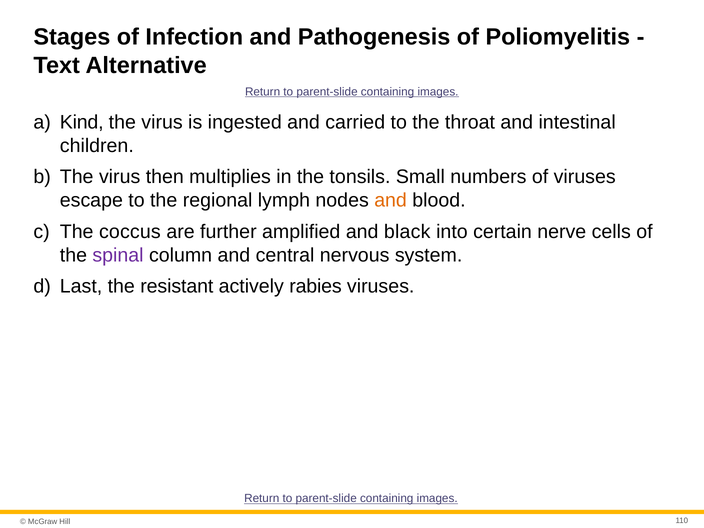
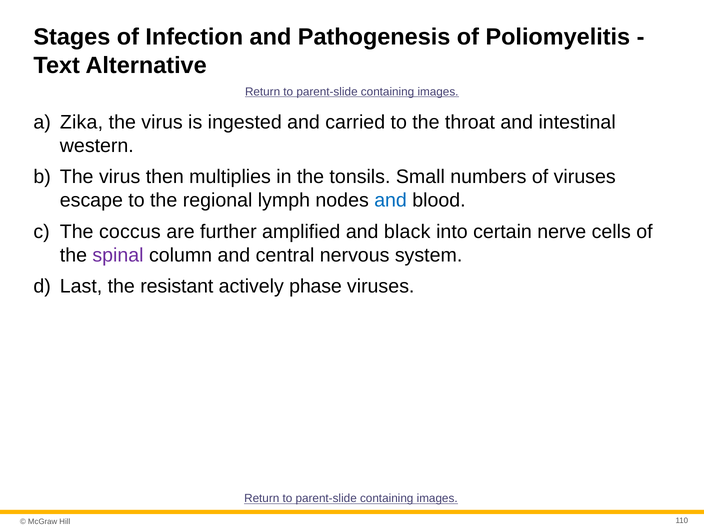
Kind: Kind -> Zika (81, 122)
children: children -> western (97, 146)
and colour: orange -> blue (391, 200)
rabies: rabies -> phase (316, 287)
